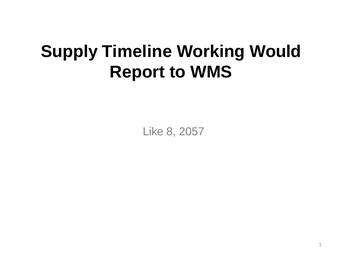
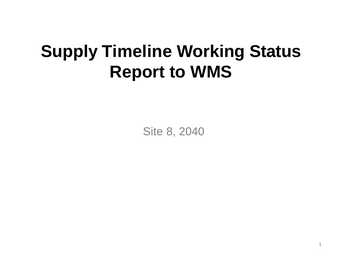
Would: Would -> Status (275, 52)
Like: Like -> Site (153, 132)
2057: 2057 -> 2040 (192, 132)
